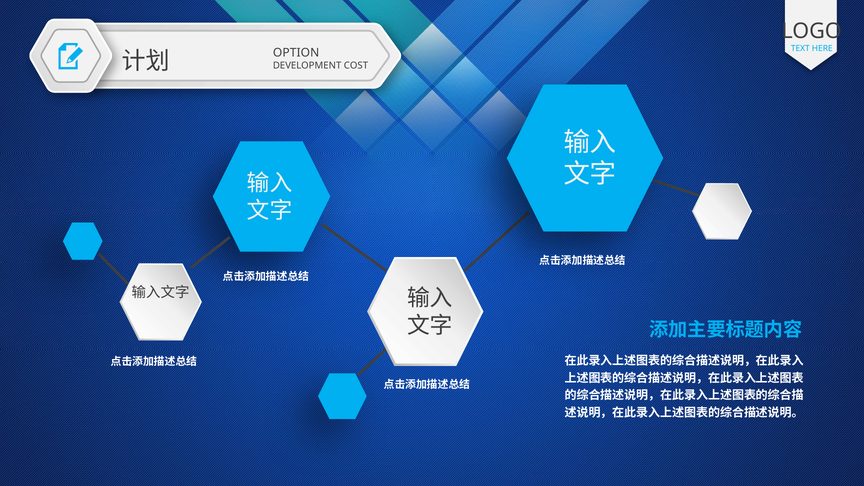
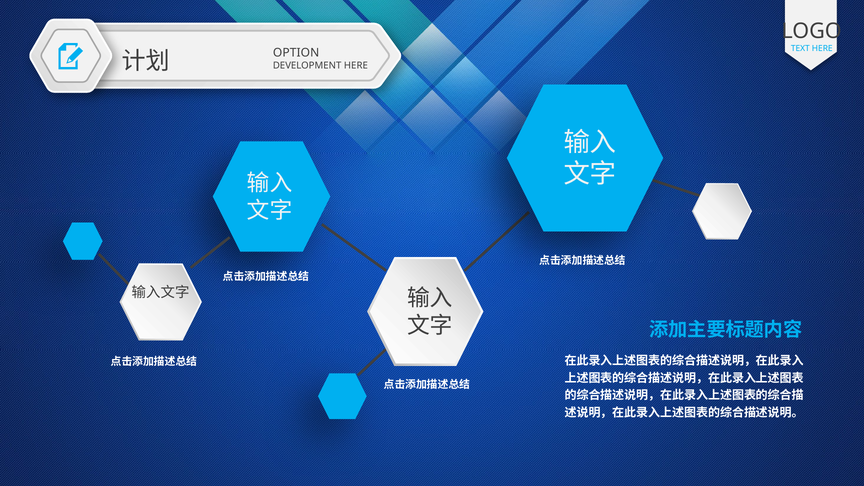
DEVELOPMENT COST: COST -> HERE (356, 66)
